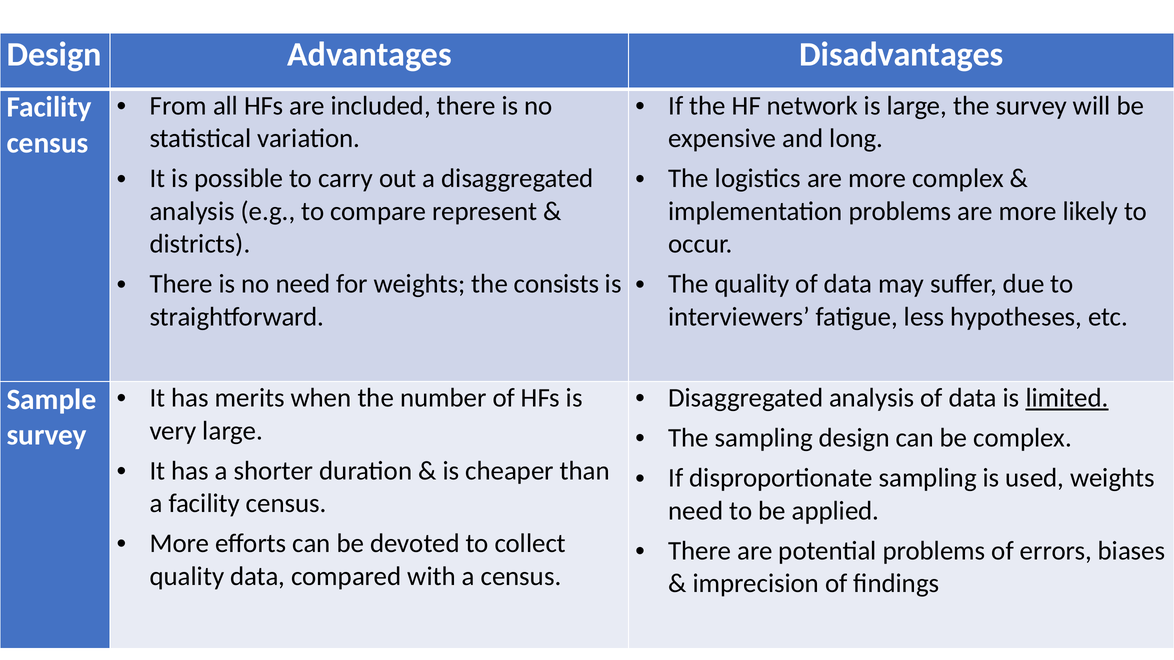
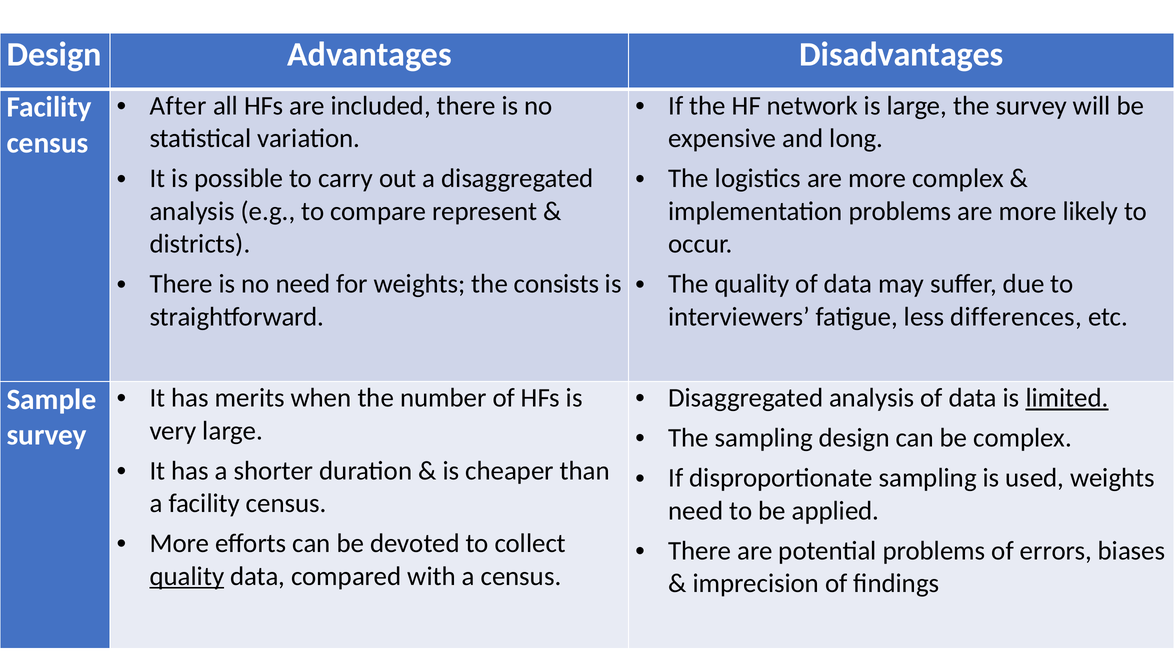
From: From -> After (178, 106)
hypotheses: hypotheses -> differences (1016, 317)
quality underline: none -> present (187, 576)
